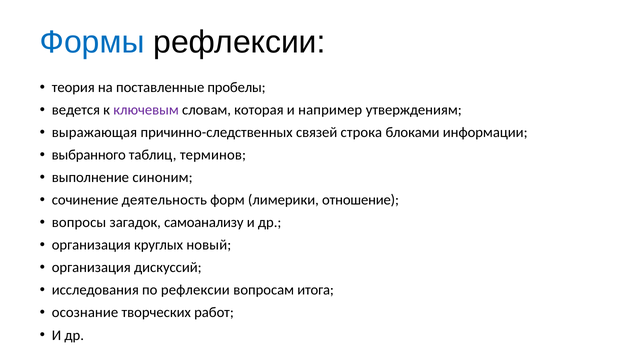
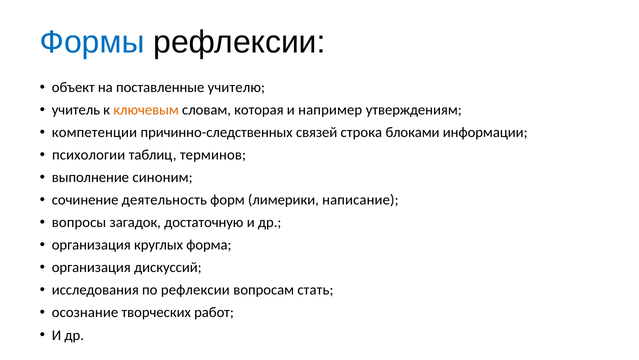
теория: теория -> объект (73, 87)
пробелы: пробелы -> учителю (236, 87)
ведется: ведется -> учитель (76, 110)
ключевым colour: purple -> orange (146, 110)
выражающая: выражающая -> компетенции (94, 132)
выбранного: выбранного -> психологии (89, 155)
отношение: отношение -> написание (360, 200)
самоанализу: самоанализу -> достаточную (204, 222)
новый: новый -> форма (209, 245)
итога: итога -> стать (315, 290)
